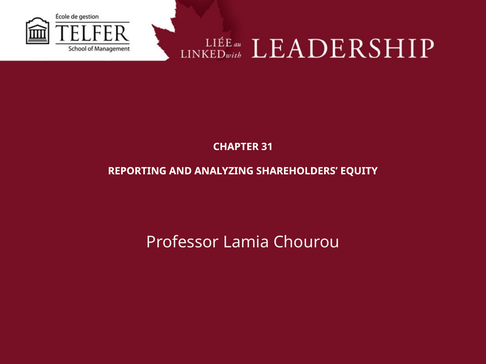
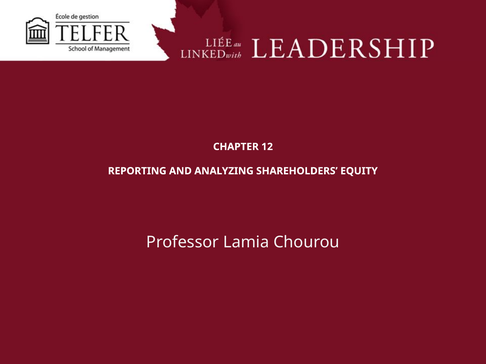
31: 31 -> 12 (267, 147)
